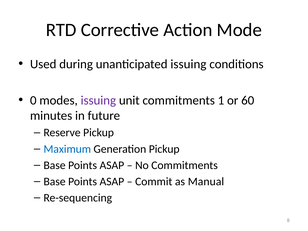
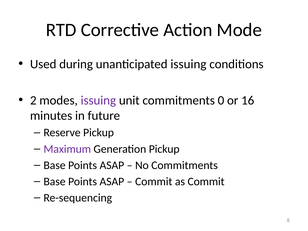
0: 0 -> 2 (33, 100)
1: 1 -> 0 (221, 100)
60: 60 -> 16 (248, 100)
Maximum colour: blue -> purple (67, 149)
as Manual: Manual -> Commit (206, 181)
